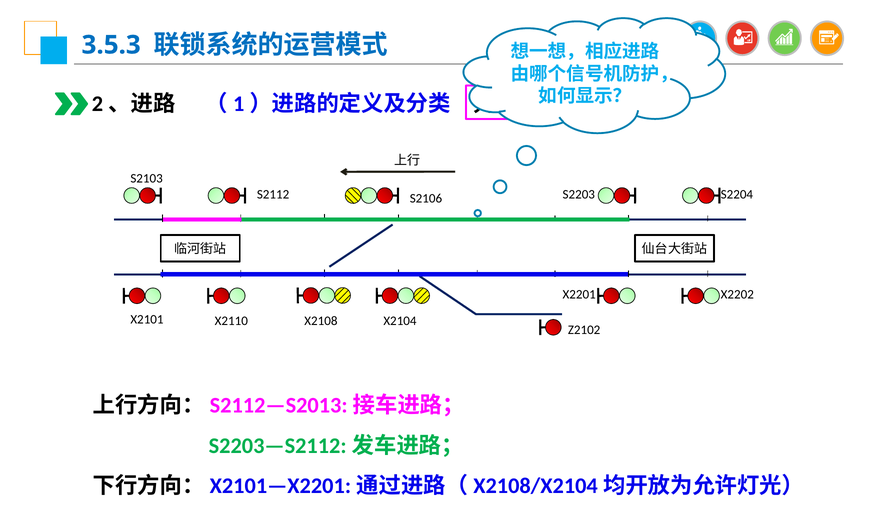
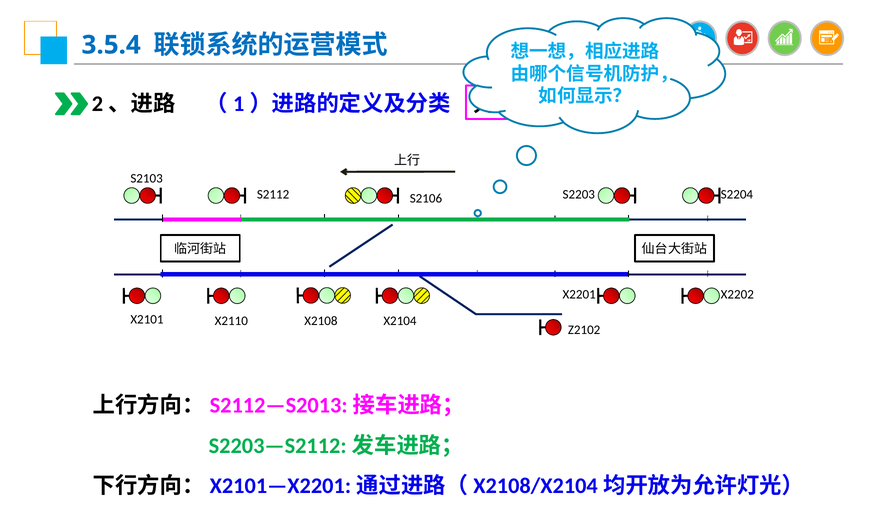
3.5.3: 3.5.3 -> 3.5.4 (111, 45)
